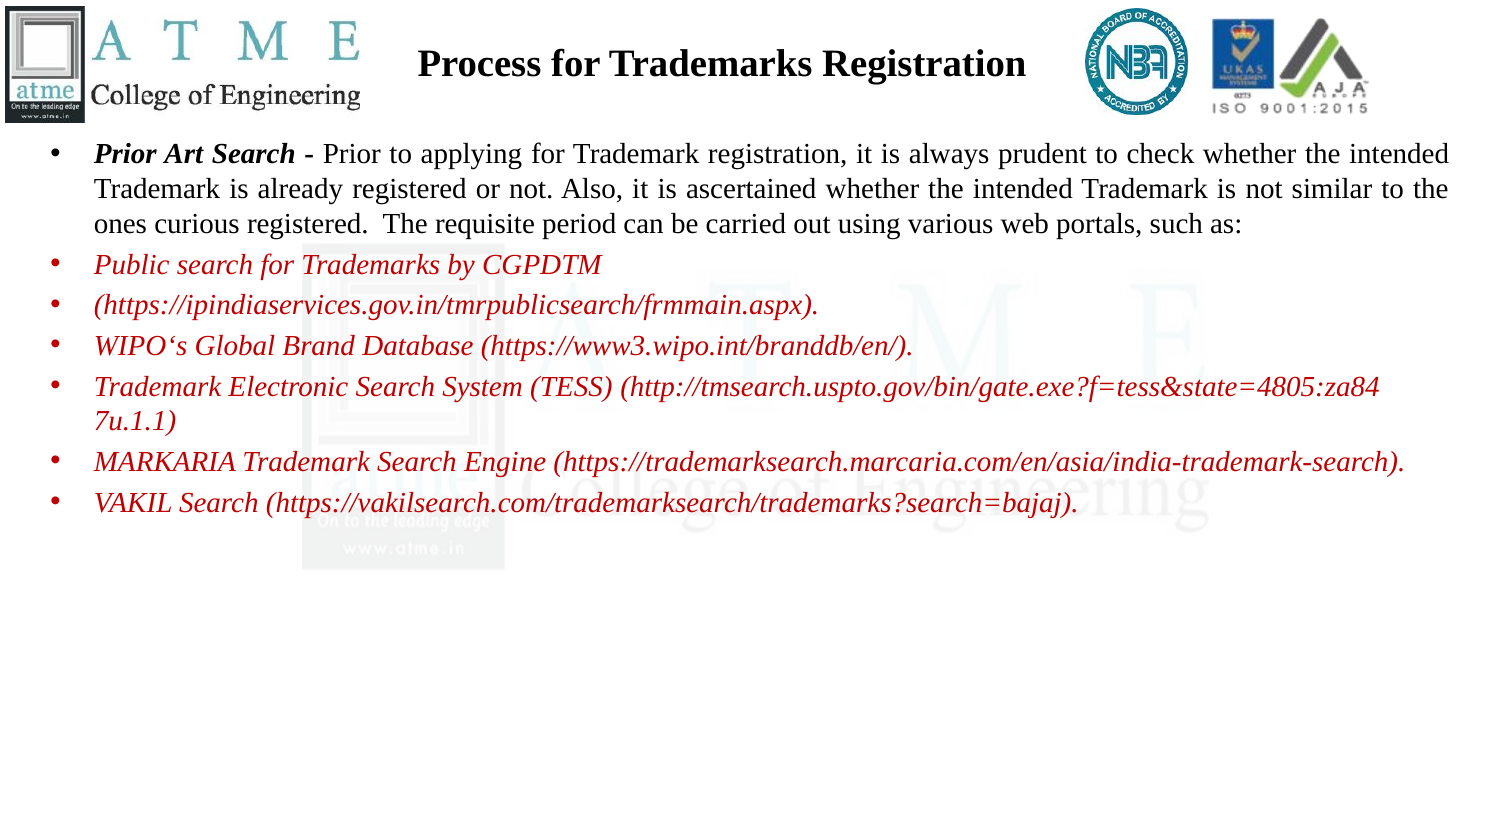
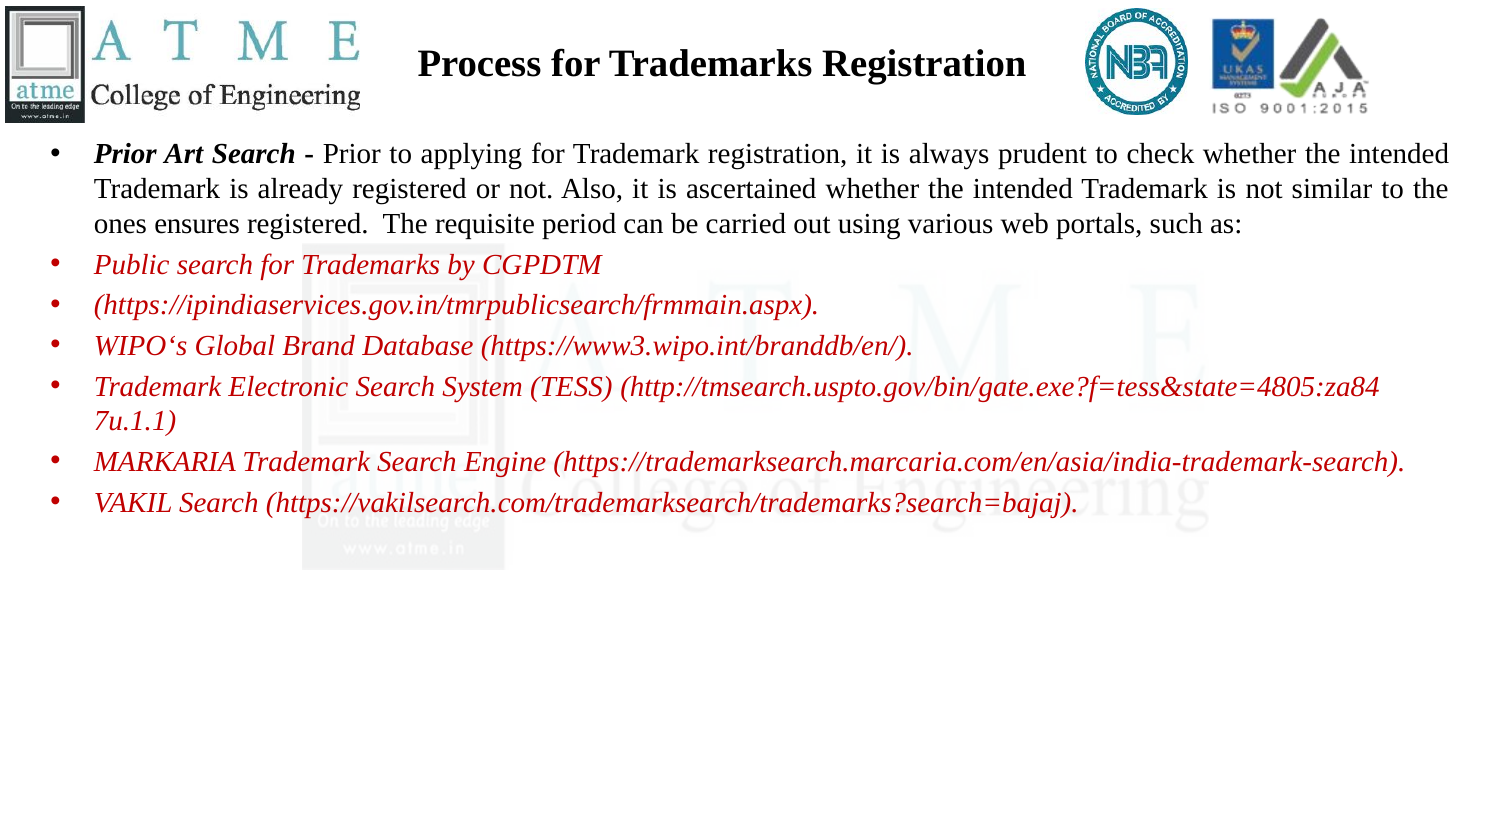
curious: curious -> ensures (197, 224)
